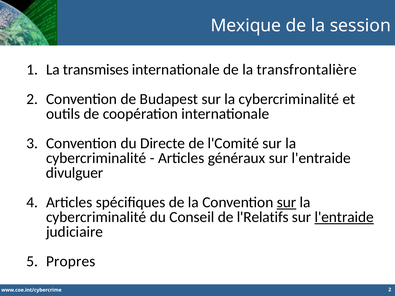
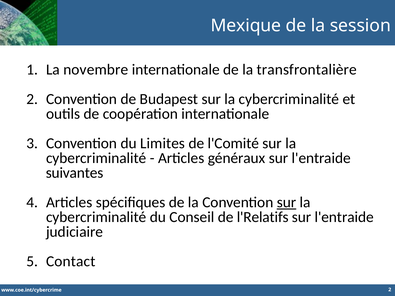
transmises: transmises -> novembre (96, 70)
Directe: Directe -> Limites (163, 143)
divulguer: divulguer -> suivantes (75, 173)
l'entraide underline: present -> none (344, 217)
Propres: Propres -> Contact (71, 262)
